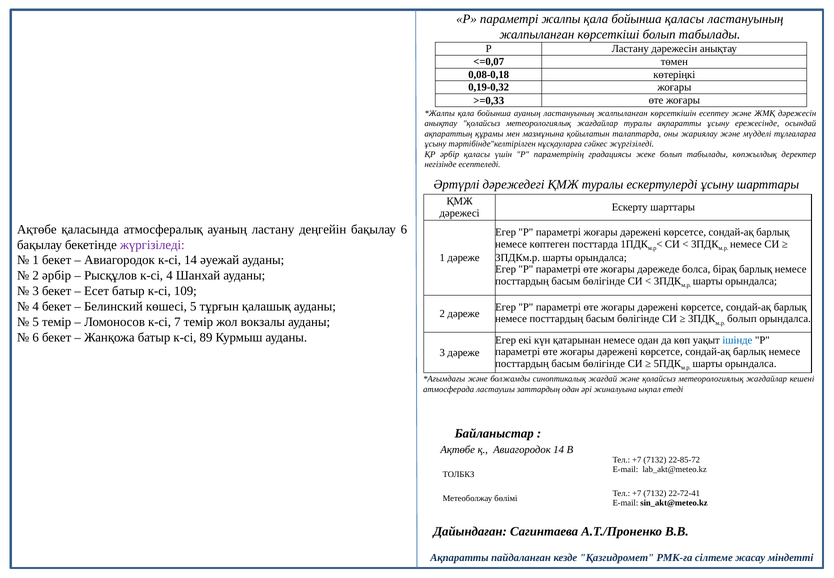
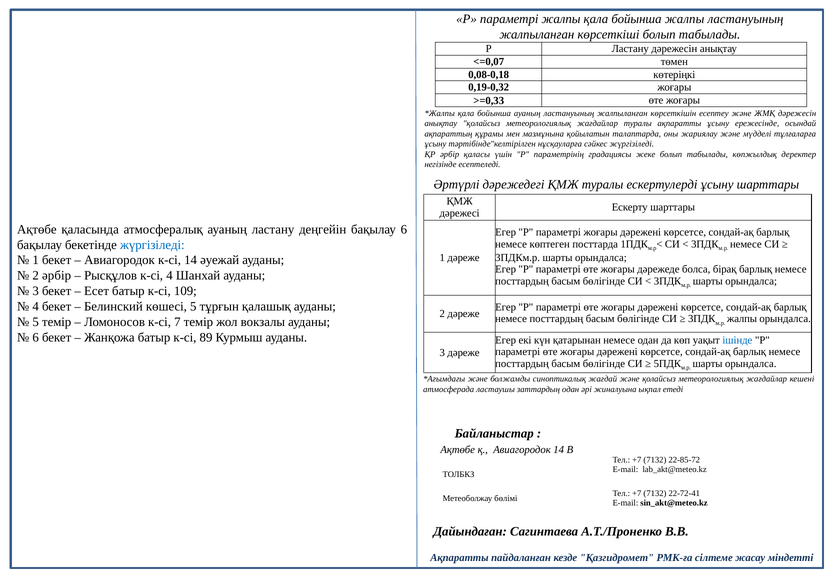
бойынша қаласы: қаласы -> жалпы (685, 19)
жүргізіледі colour: purple -> blue (152, 245)
болып: болып -> жалпы (742, 318)
